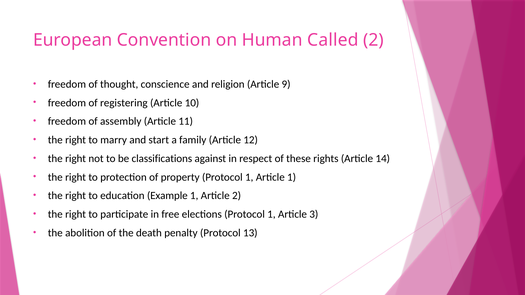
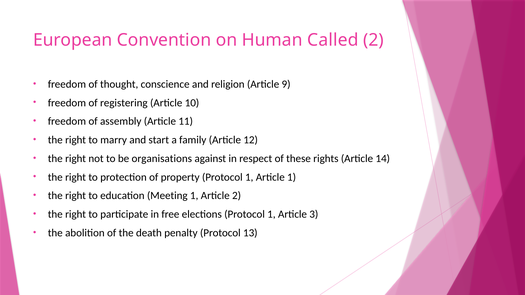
classifications: classifications -> organisations (162, 159)
Example: Example -> Meeting (167, 196)
